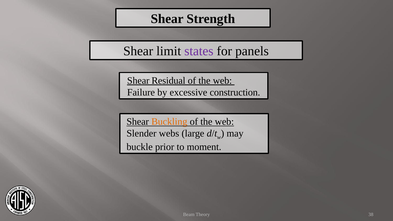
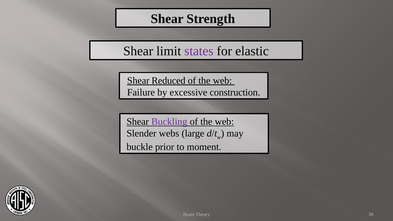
panels: panels -> elastic (252, 51)
Residual: Residual -> Reduced (168, 81)
Buckling colour: orange -> purple (169, 122)
